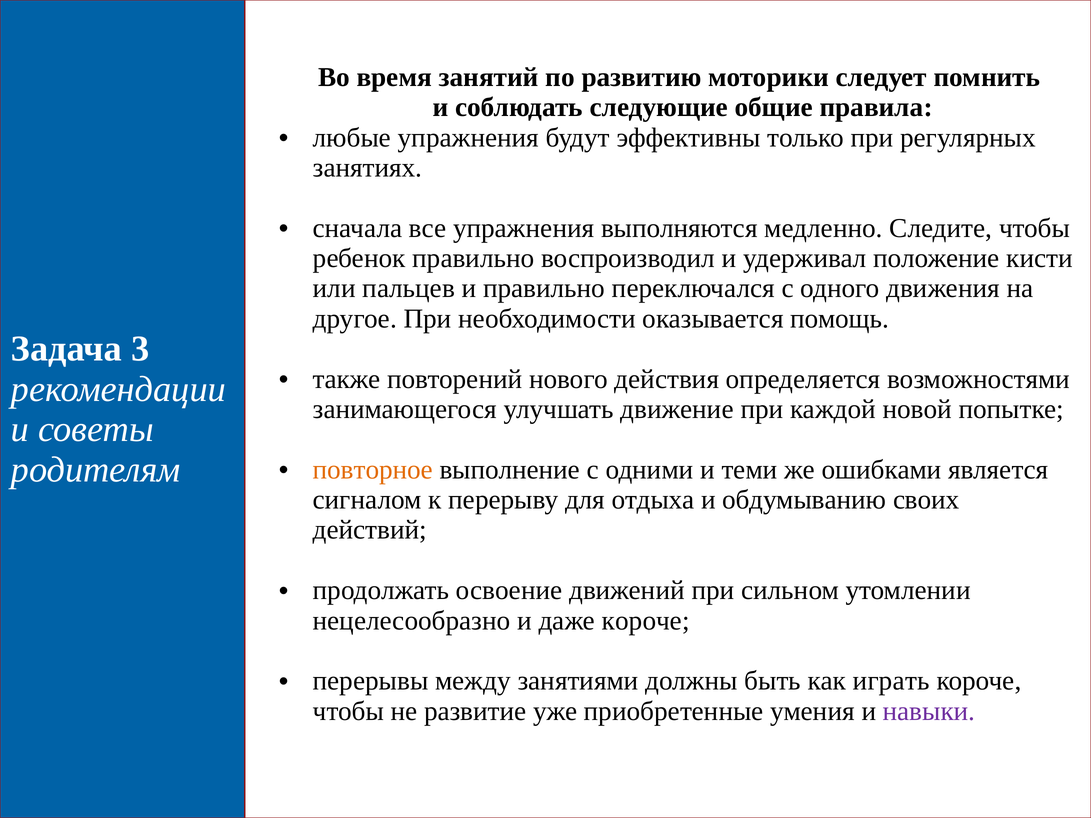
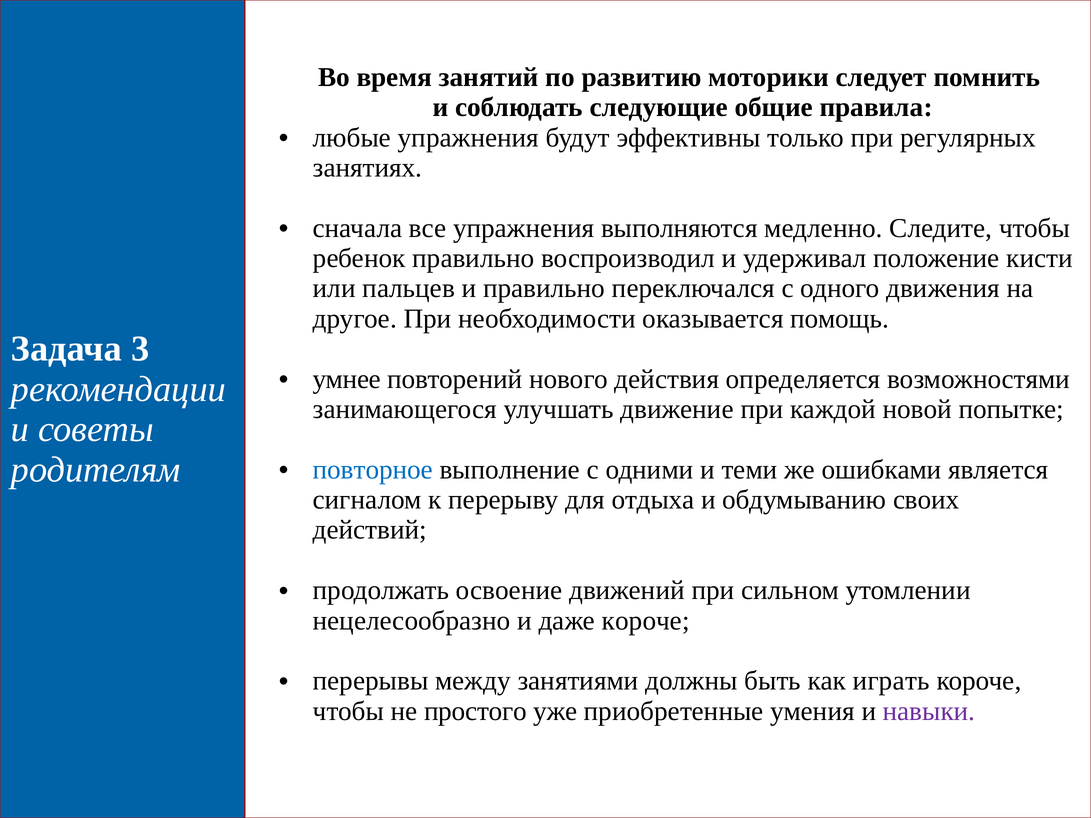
также: также -> умнее (347, 379)
повторное colour: orange -> blue (373, 470)
развитие: развитие -> простого (475, 711)
